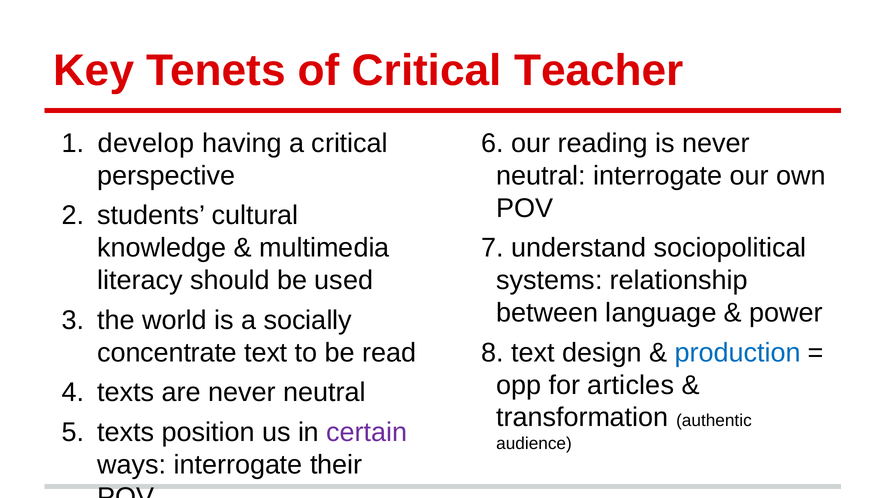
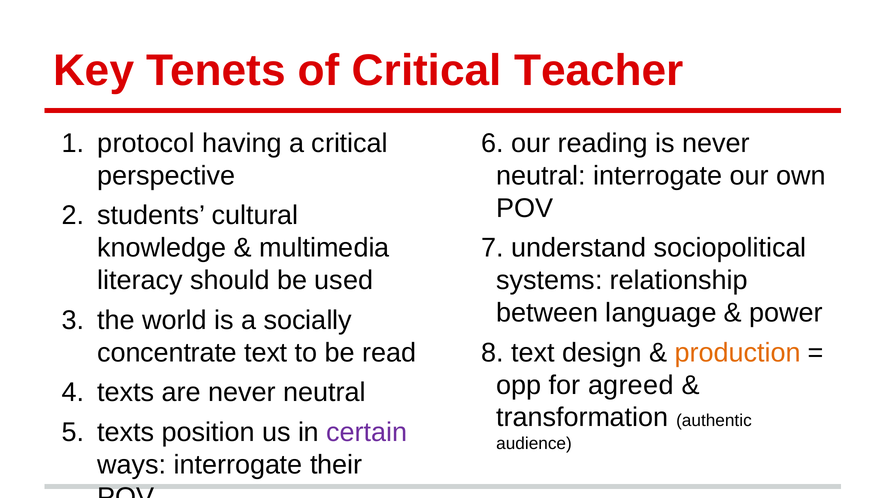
develop: develop -> protocol (146, 143)
production colour: blue -> orange (738, 353)
articles: articles -> agreed (631, 385)
